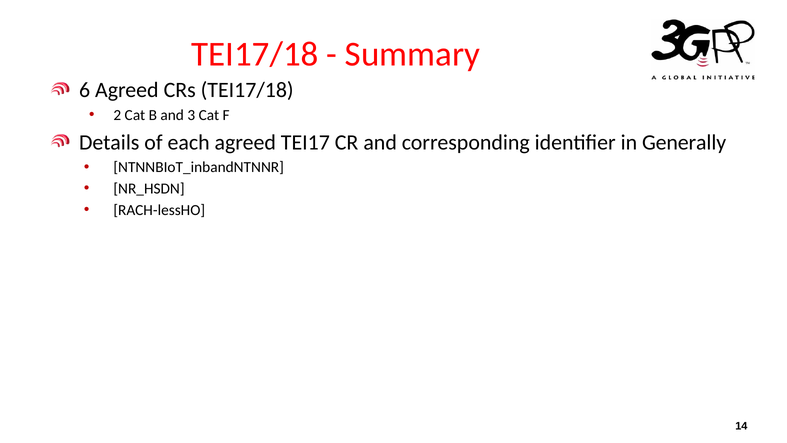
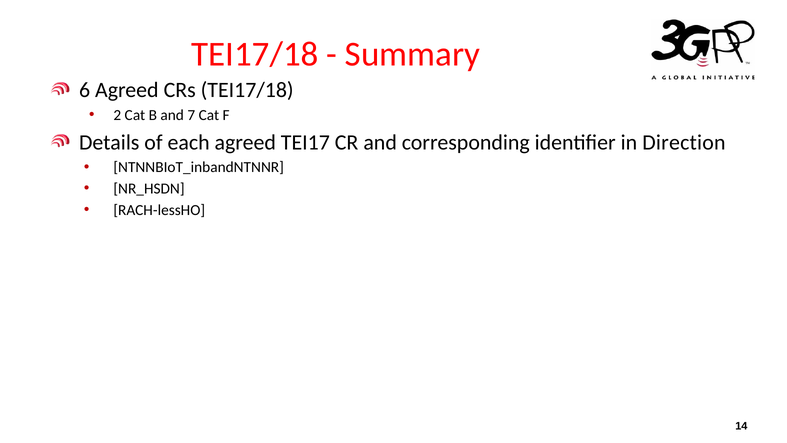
3: 3 -> 7 (191, 115)
Generally: Generally -> Direction (684, 142)
